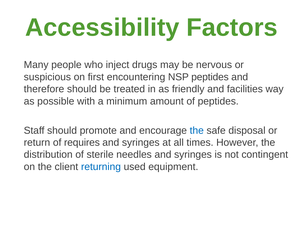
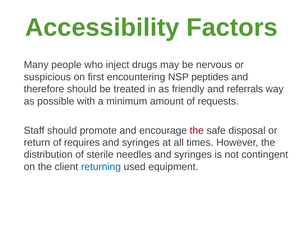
facilities: facilities -> referrals (245, 89)
of peptides: peptides -> requests (218, 101)
the colour: blue -> red (197, 131)
